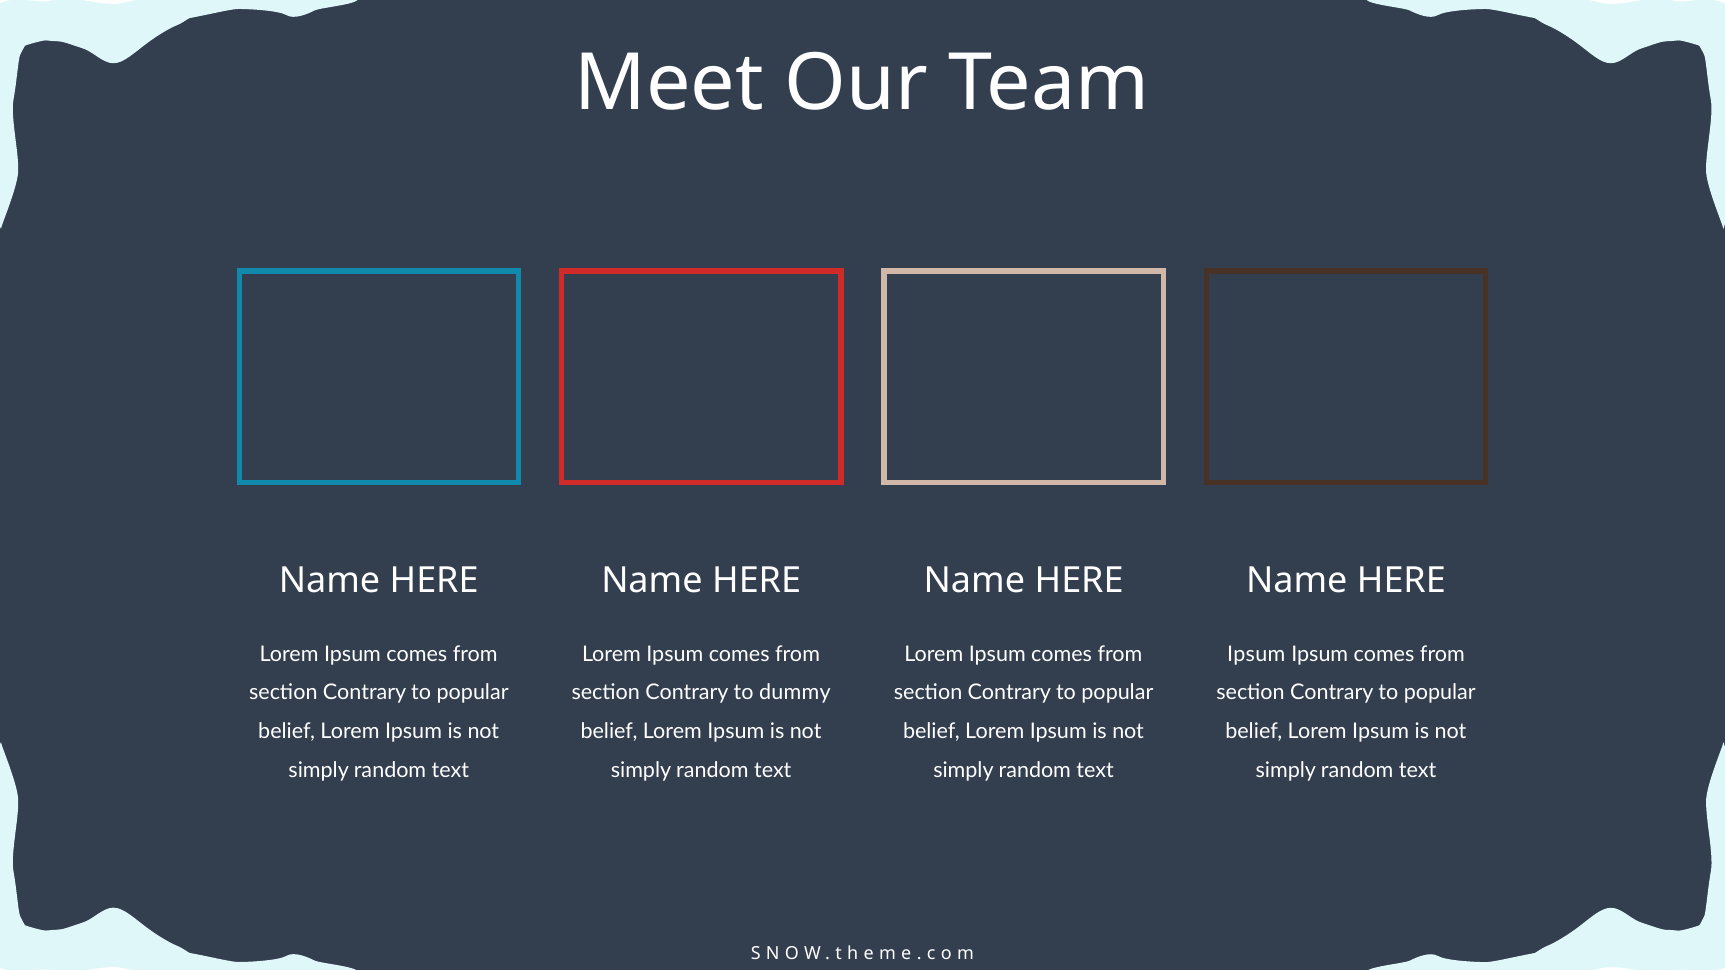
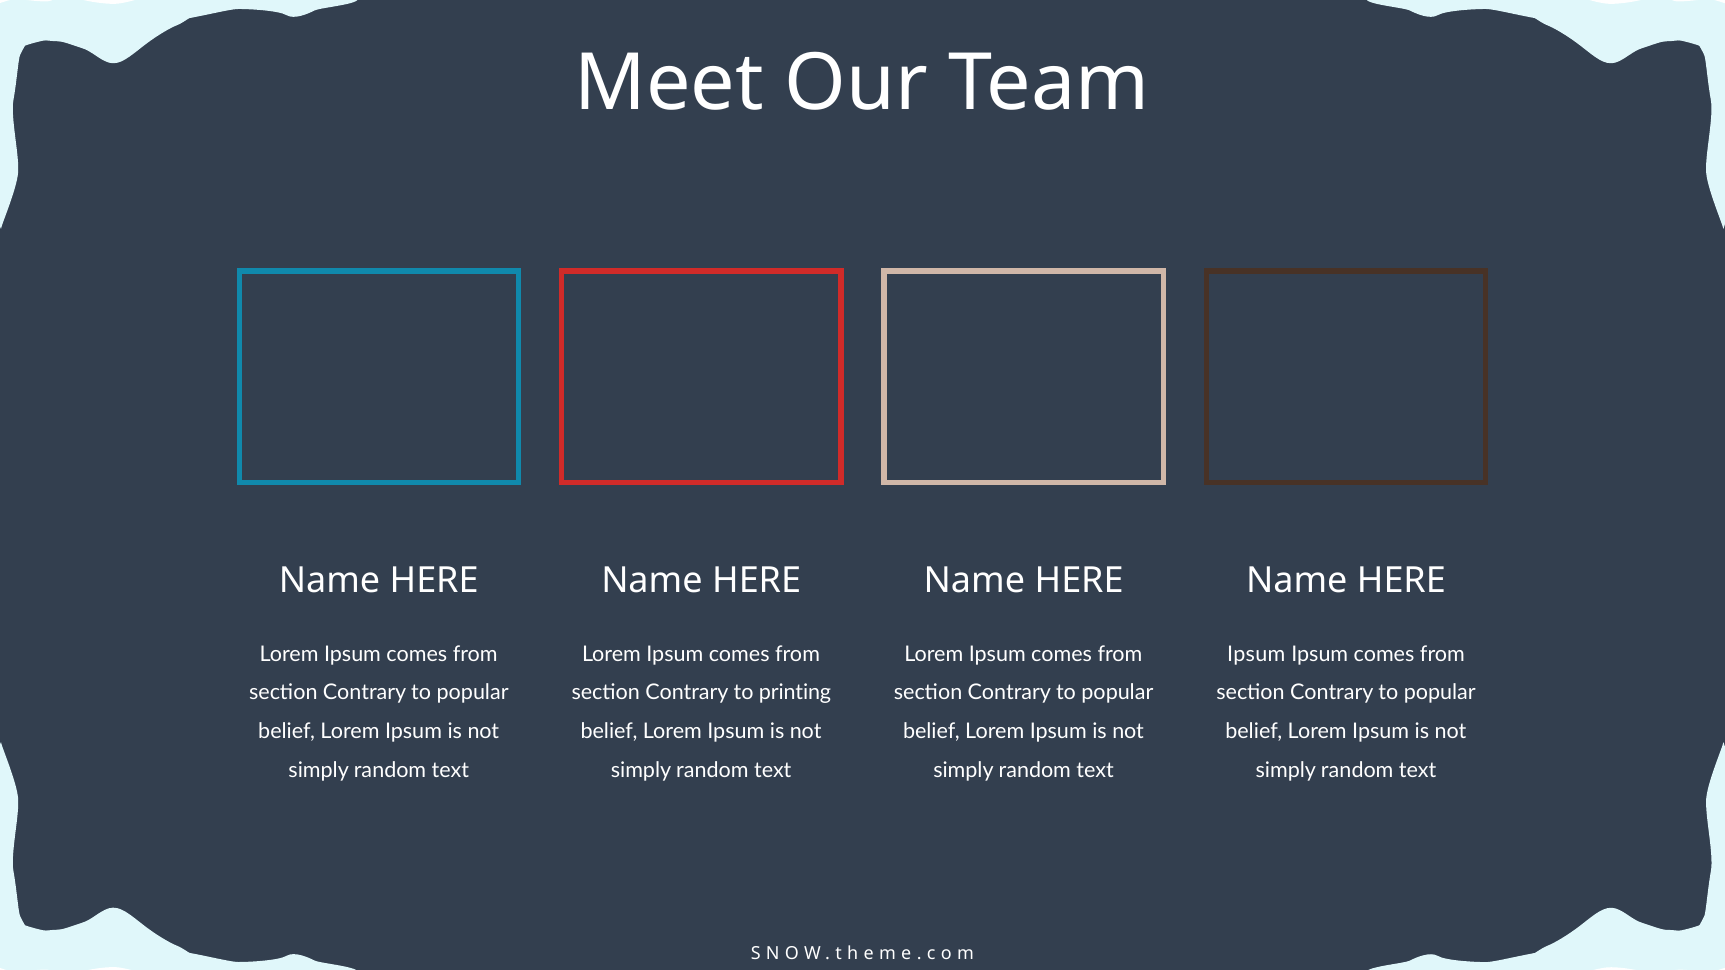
dummy: dummy -> printing (795, 693)
